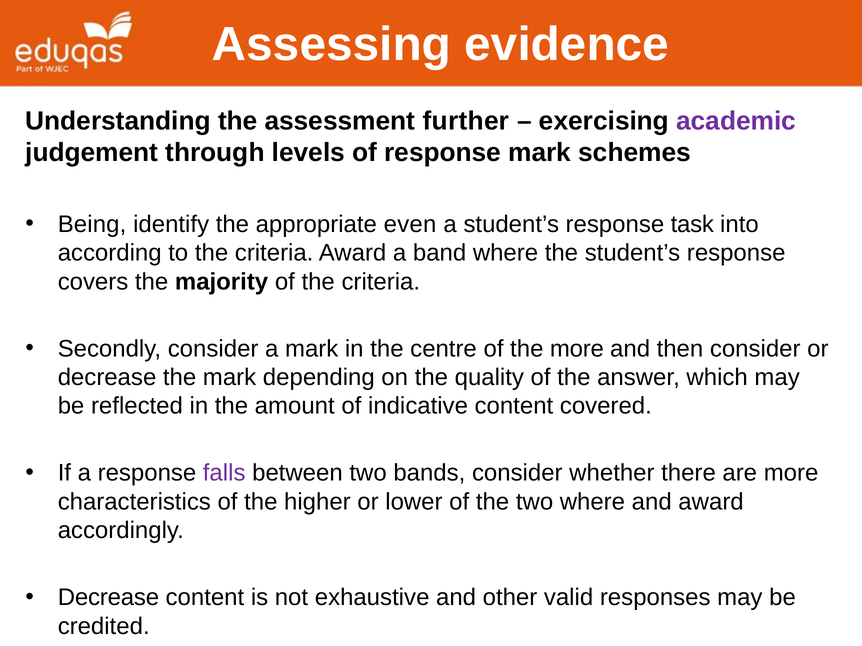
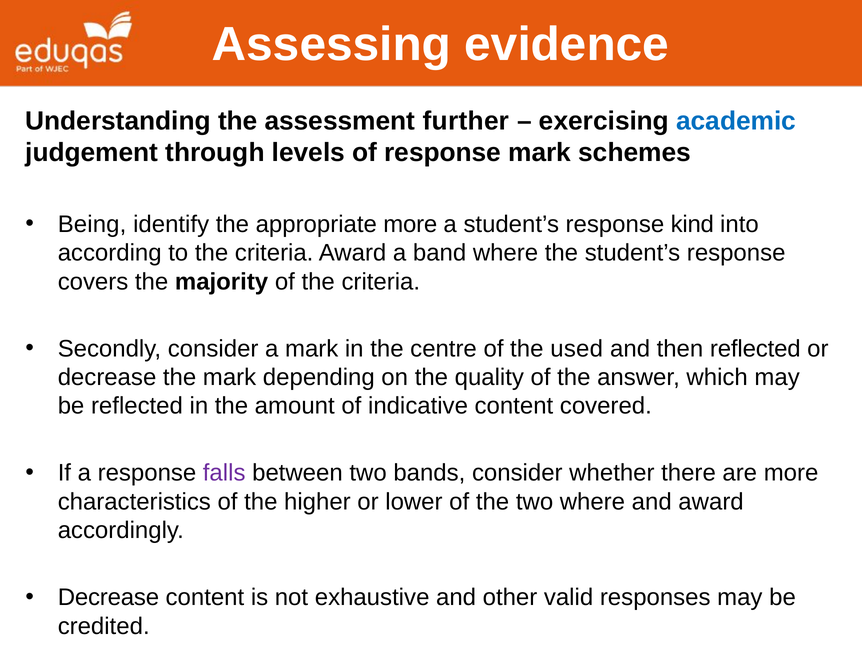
academic colour: purple -> blue (736, 121)
appropriate even: even -> more (410, 224)
task: task -> kind (692, 224)
the more: more -> used (577, 349)
then consider: consider -> reflected (755, 349)
